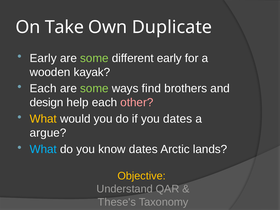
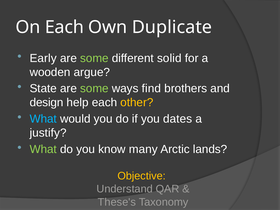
On Take: Take -> Each (64, 27)
different early: early -> solid (169, 58)
kayak: kayak -> argue (92, 72)
Each: Each -> State (43, 89)
other colour: pink -> yellow (137, 103)
What colour: yellow -> light blue (43, 119)
argue: argue -> justify (48, 133)
What colour: light blue -> light green (43, 149)
know dates: dates -> many (143, 149)
